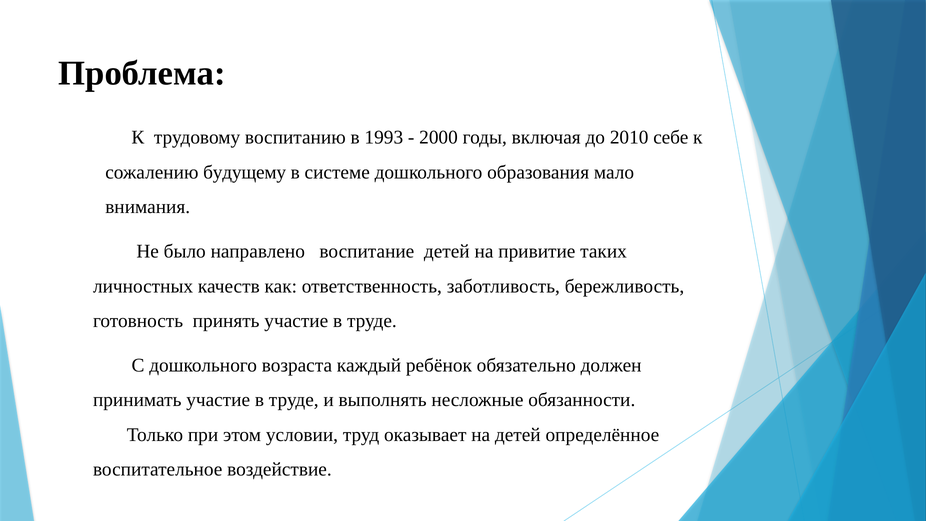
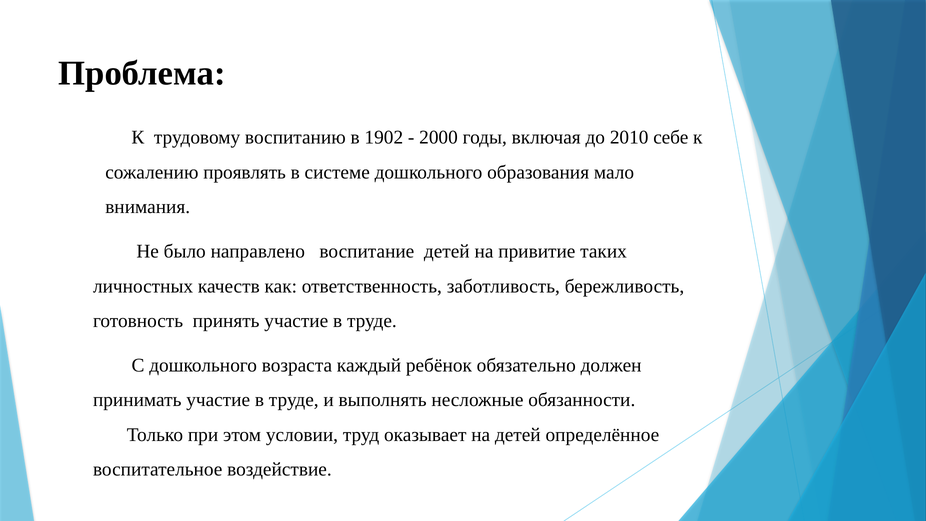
1993: 1993 -> 1902 (384, 138)
будущему: будущему -> проявлять (245, 172)
